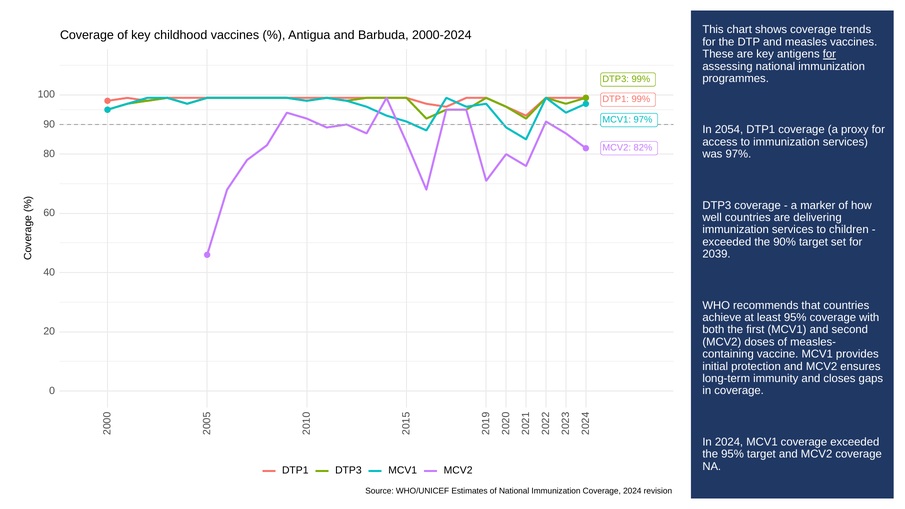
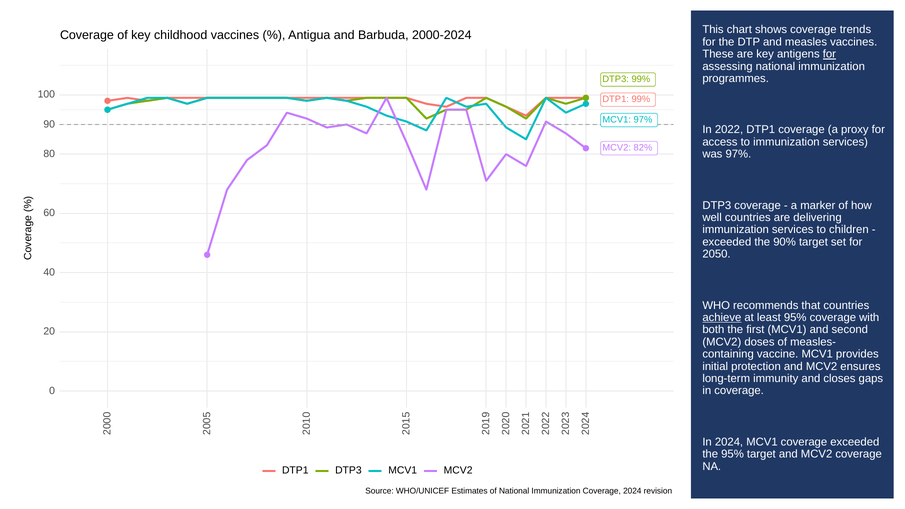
2054: 2054 -> 2022 (729, 130)
2039: 2039 -> 2050 (717, 254)
achieve underline: none -> present (722, 318)
